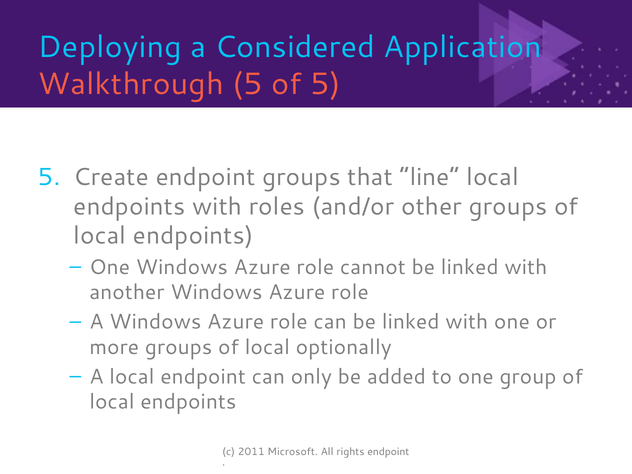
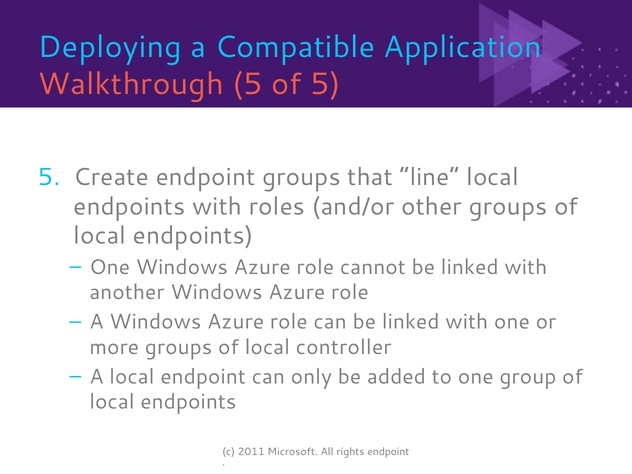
Considered: Considered -> Compatible (295, 47)
optionally: optionally -> controller (344, 347)
